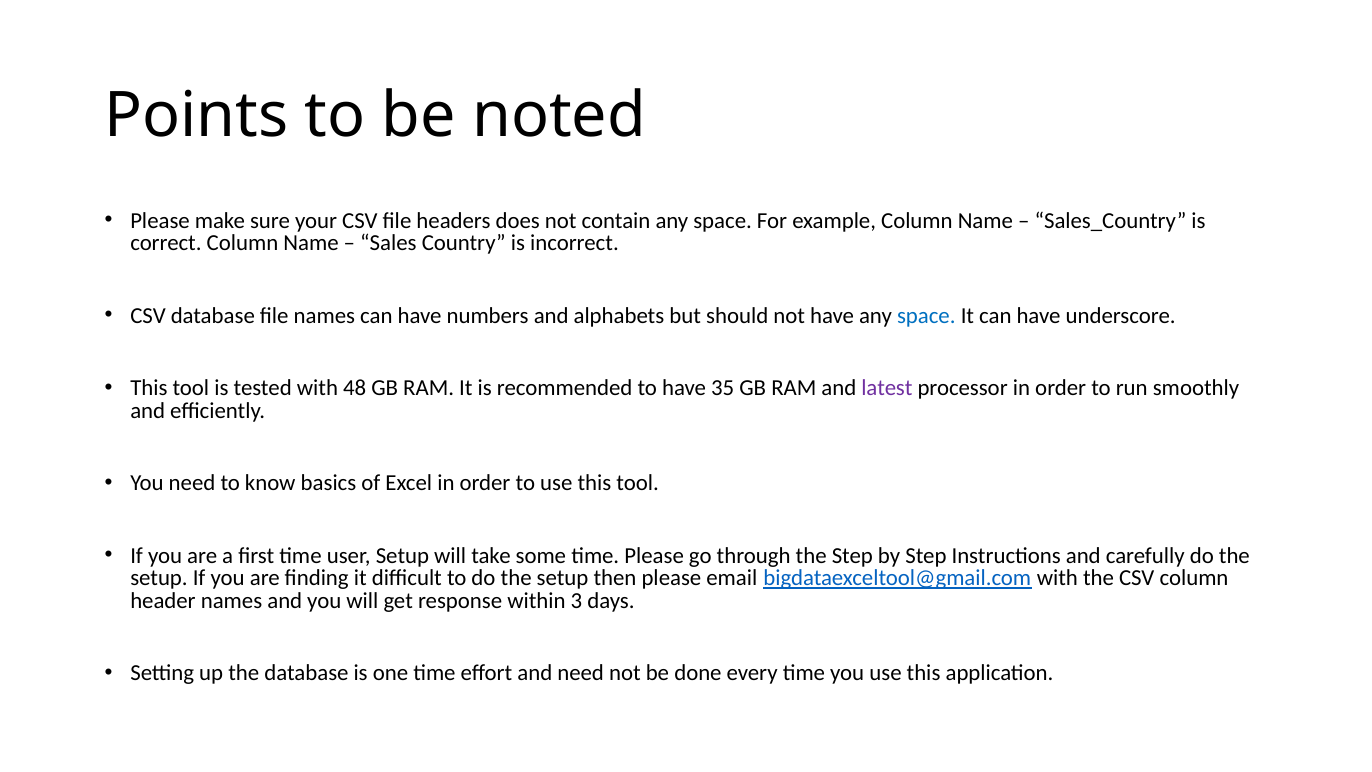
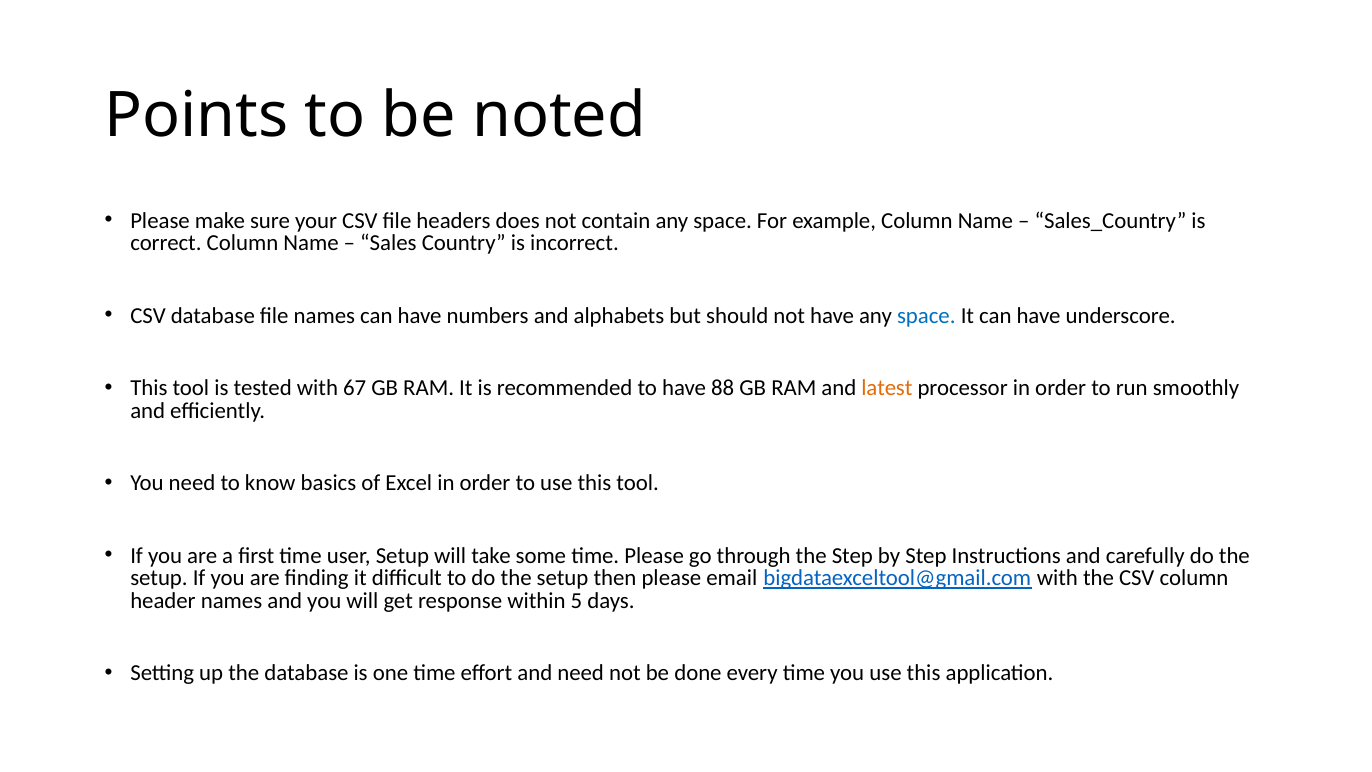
48: 48 -> 67 (355, 388)
35: 35 -> 88 (723, 388)
latest colour: purple -> orange (887, 388)
3: 3 -> 5 (577, 600)
